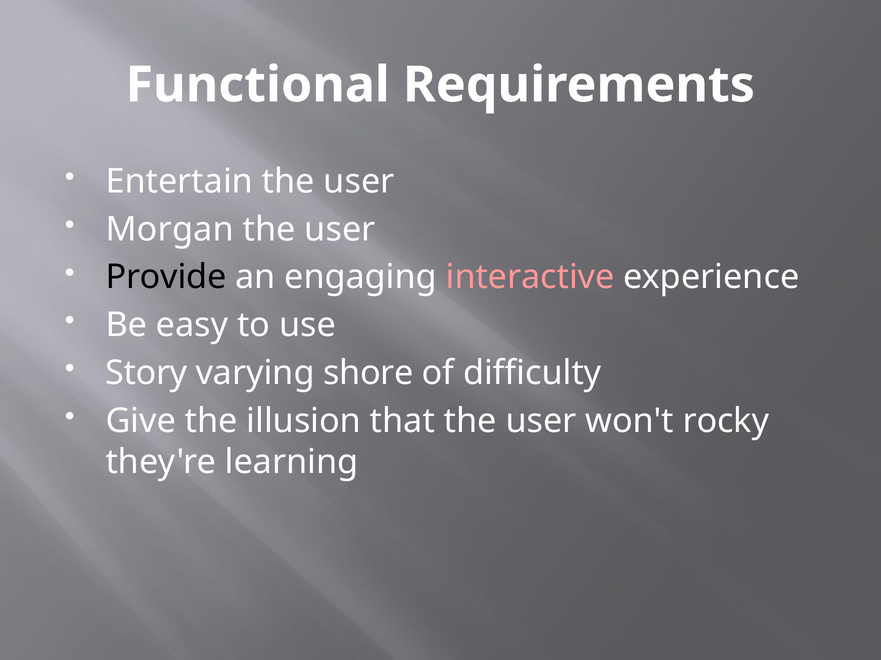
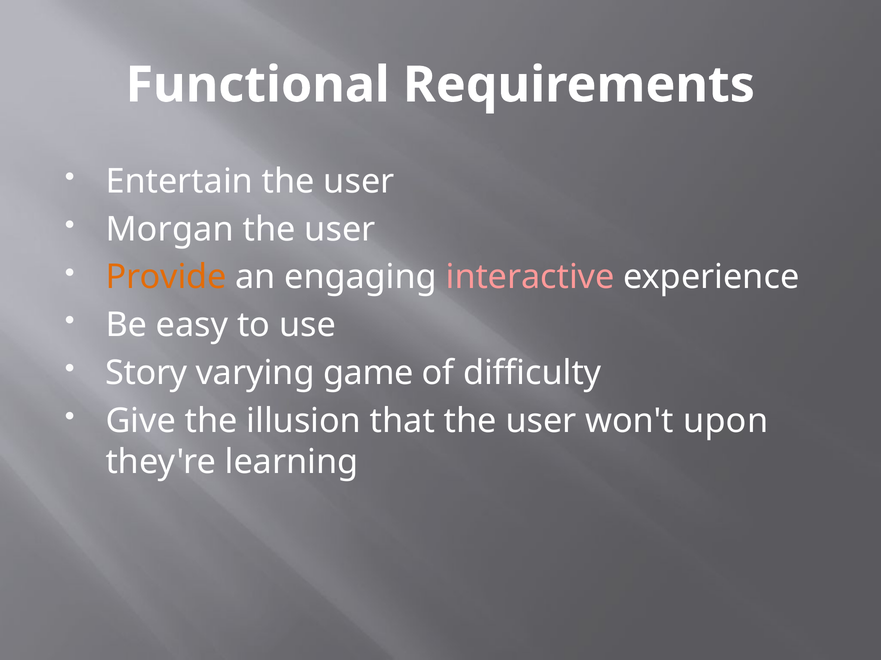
Provide colour: black -> orange (166, 277)
shore: shore -> game (368, 373)
rocky: rocky -> upon (726, 421)
